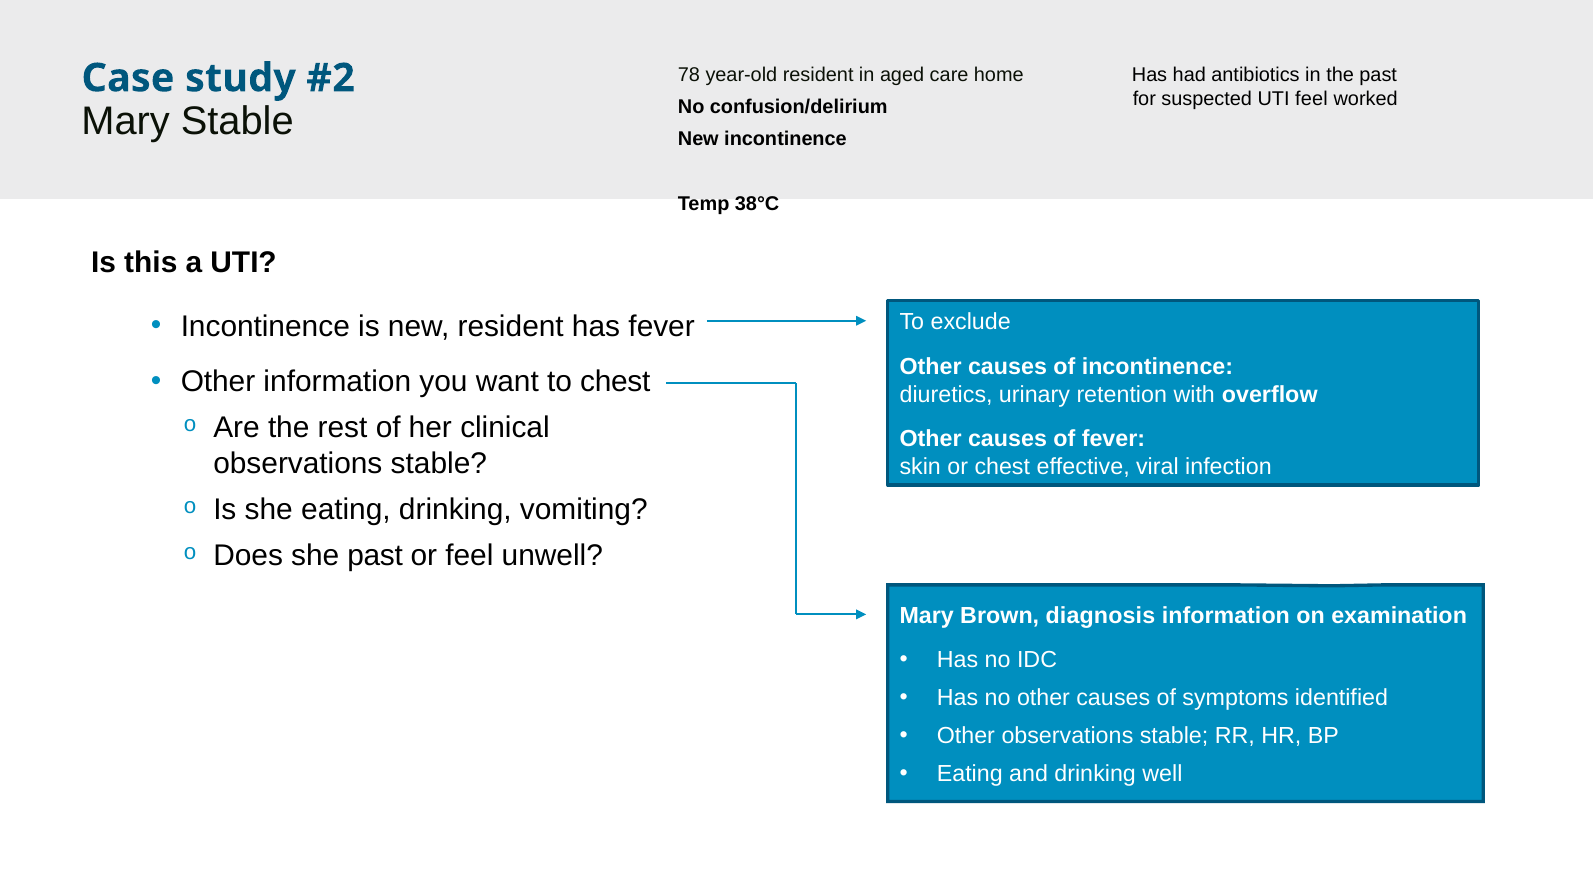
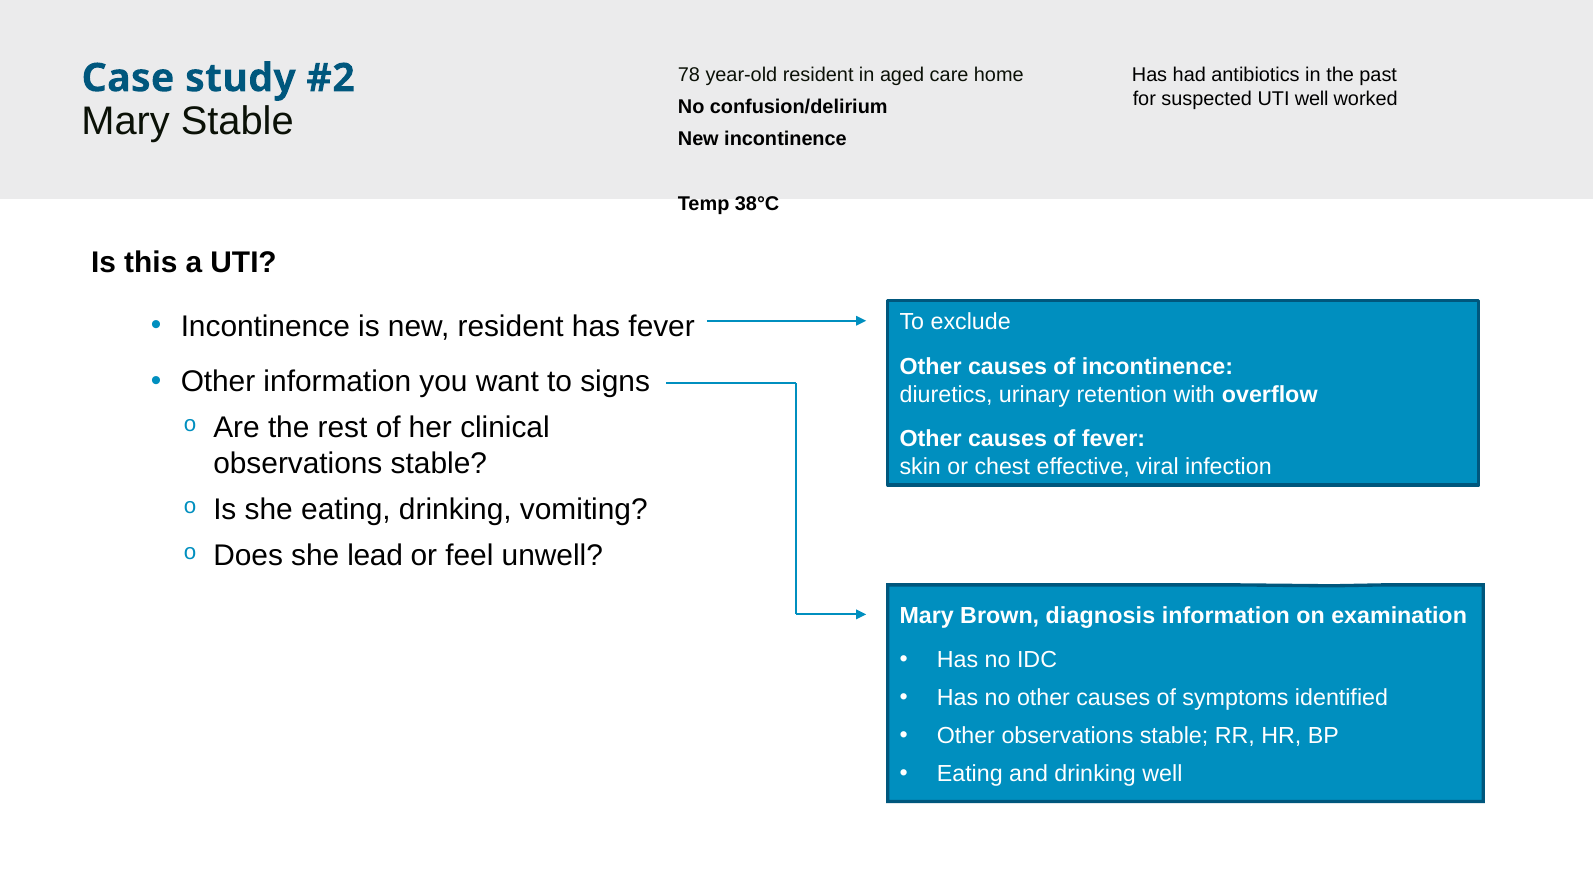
UTI feel: feel -> well (1312, 99)
to chest: chest -> signs (615, 382)
she past: past -> lead (375, 555)
